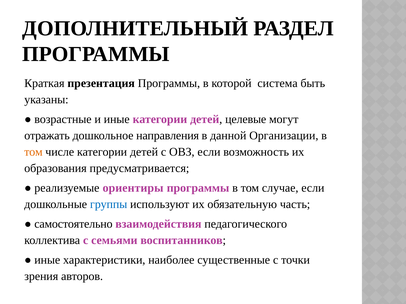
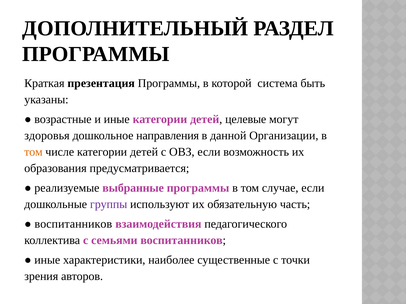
отражать: отражать -> здоровья (47, 136)
ориентиры: ориентиры -> выбранные (133, 188)
группы colour: blue -> purple (109, 205)
самостоятельно: самостоятельно -> воспитанников (73, 224)
